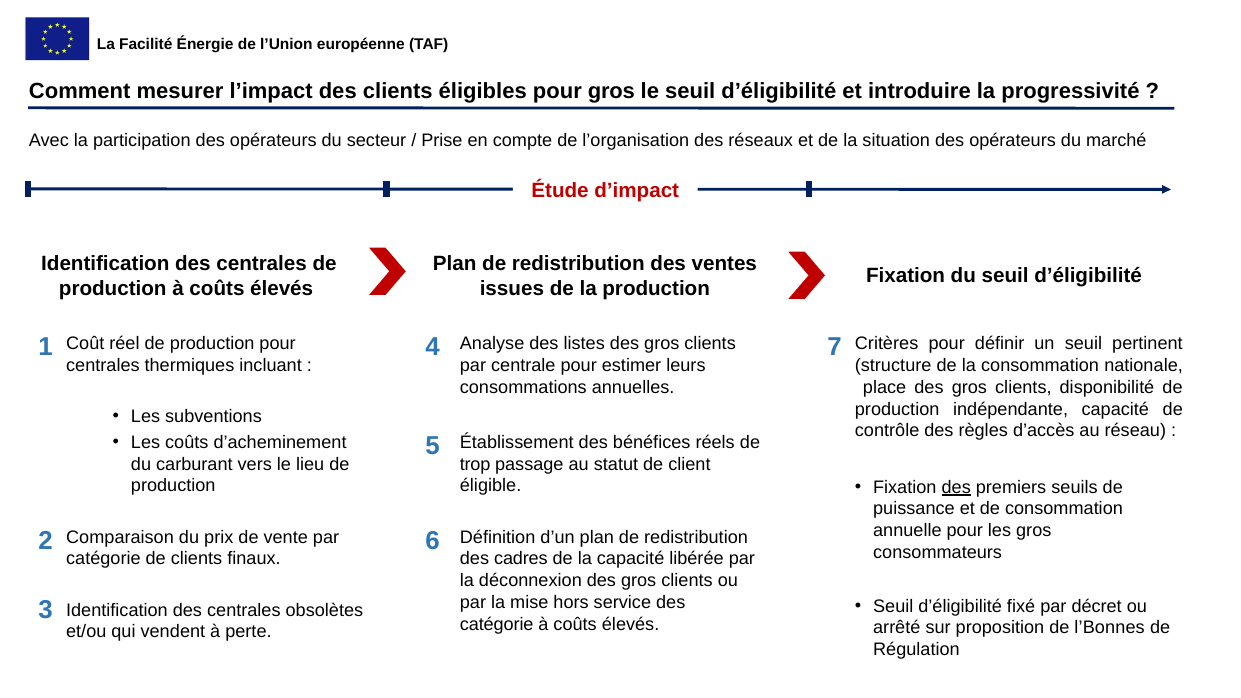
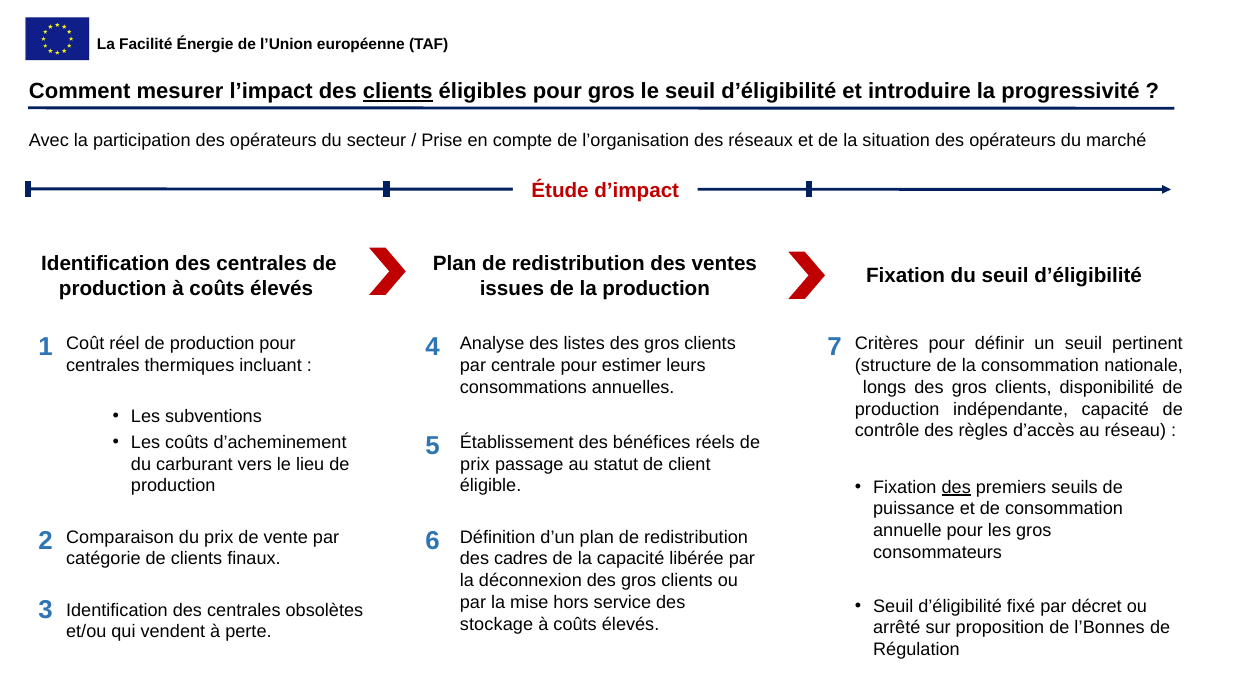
clients underline: none -> present (398, 92)
place: place -> longs (885, 387)
trop: trop -> prix (475, 464)
catégorie: catégorie -> stockage (497, 624)
